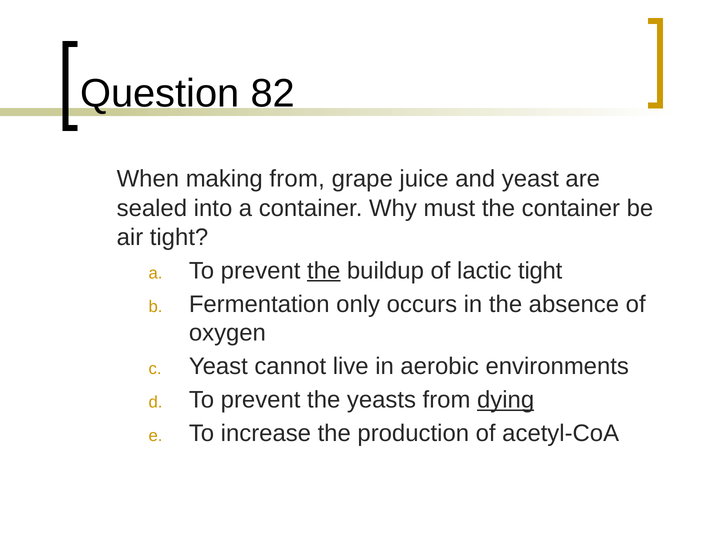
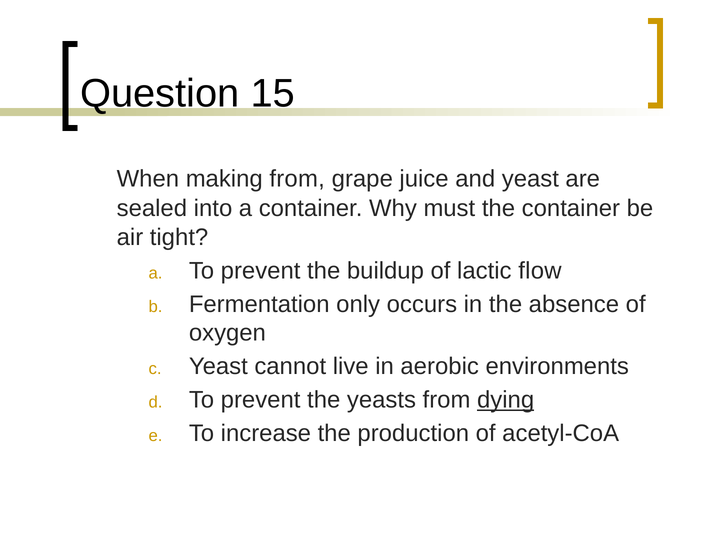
82: 82 -> 15 (273, 94)
the underline: present -> none (324, 271)
lactic tight: tight -> flow (540, 271)
